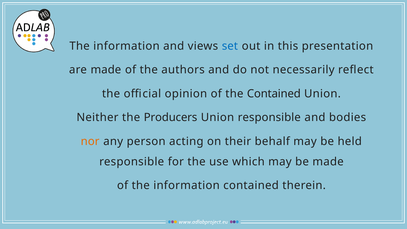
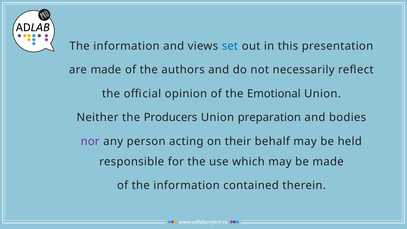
the Contained: Contained -> Emotional (274, 94)
Union responsible: responsible -> preparation (269, 118)
nor colour: orange -> purple (90, 141)
